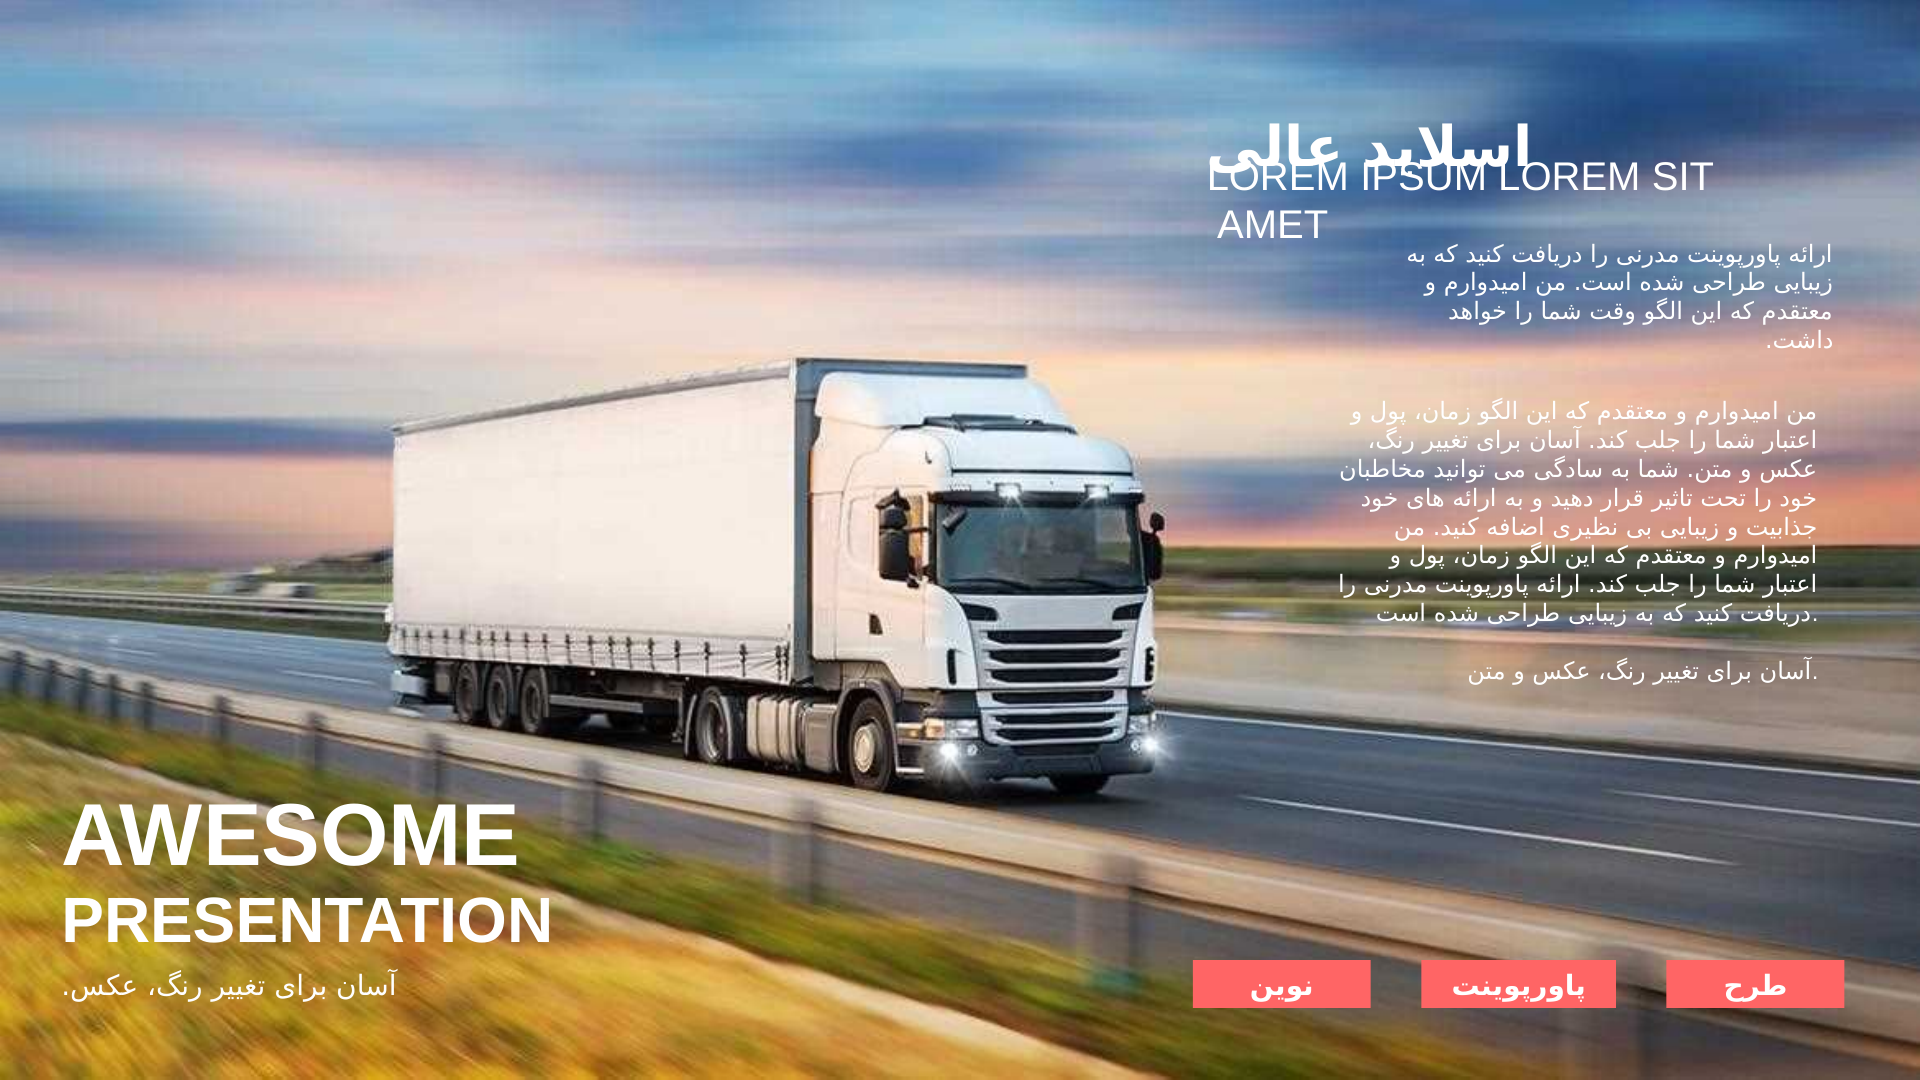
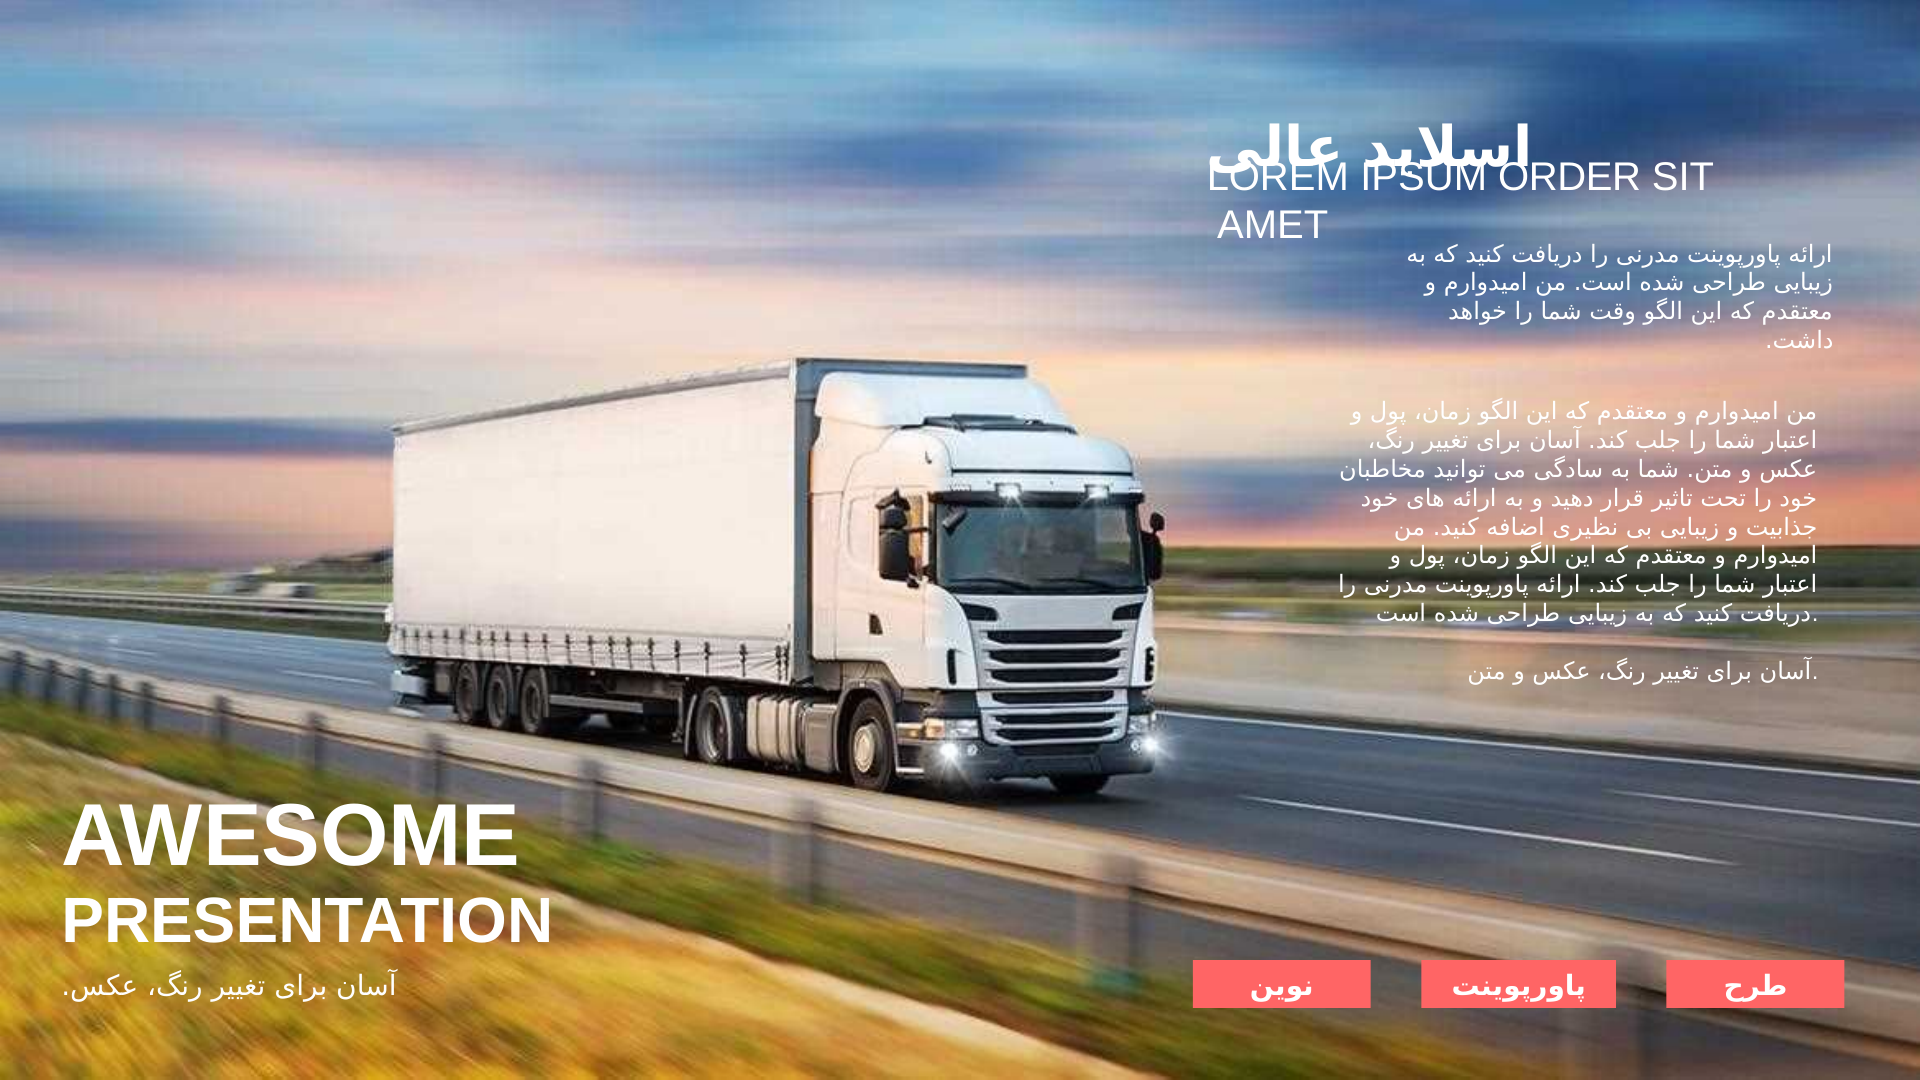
LOREM: LOREM -> ORDER (1570, 177)
